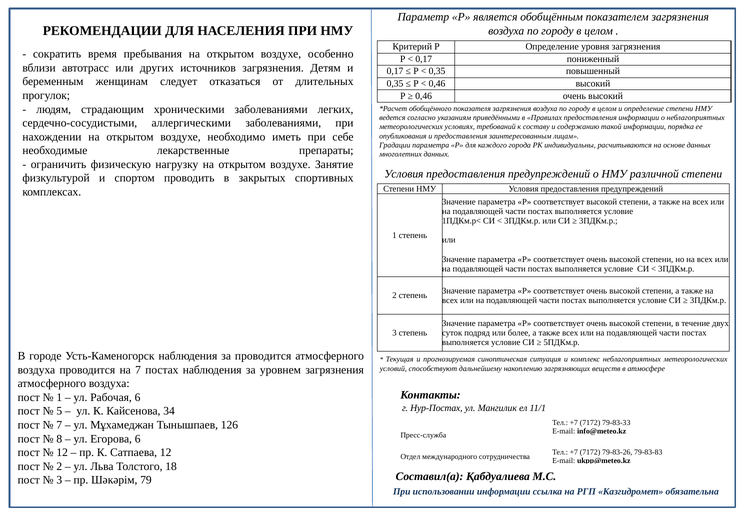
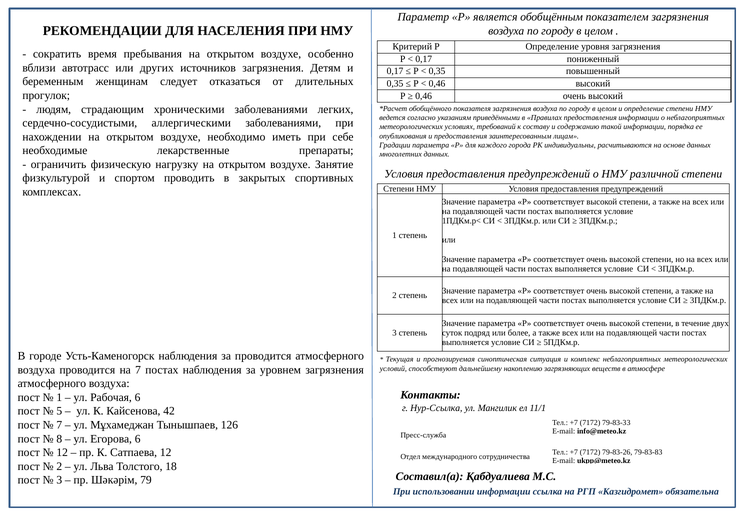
Нур-Постах: Нур-Постах -> Нур-Ссылка (436, 408)
34: 34 -> 42 (169, 411)
